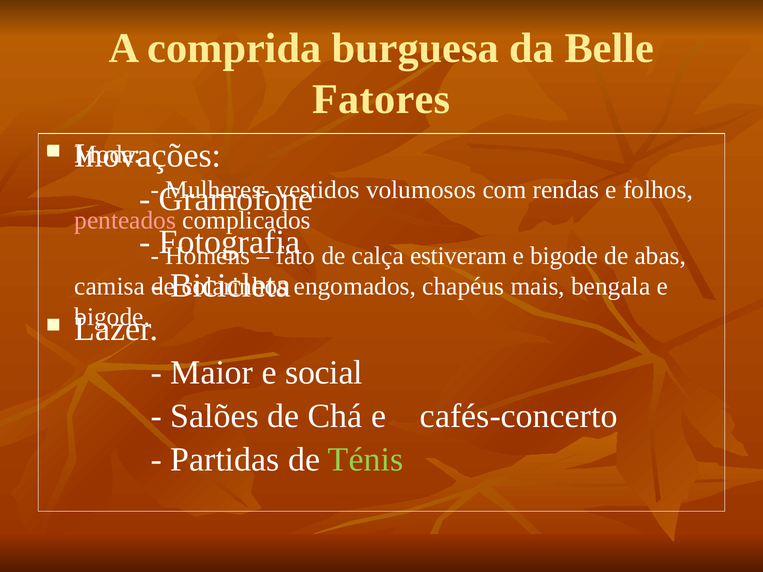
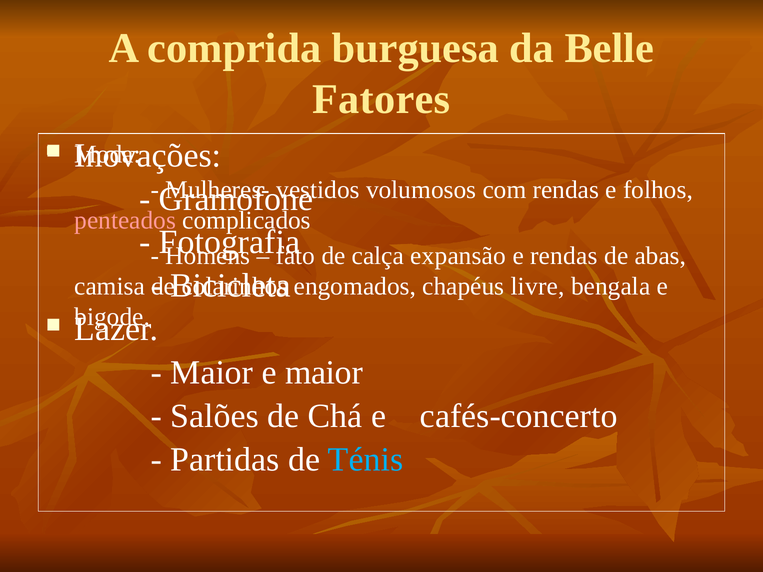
estiveram: estiveram -> expansão (458, 256)
bigode: bigode -> rendas (564, 256)
mais: mais -> livre (538, 287)
e social: social -> maior (324, 373)
Ténis colour: light green -> light blue (366, 460)
